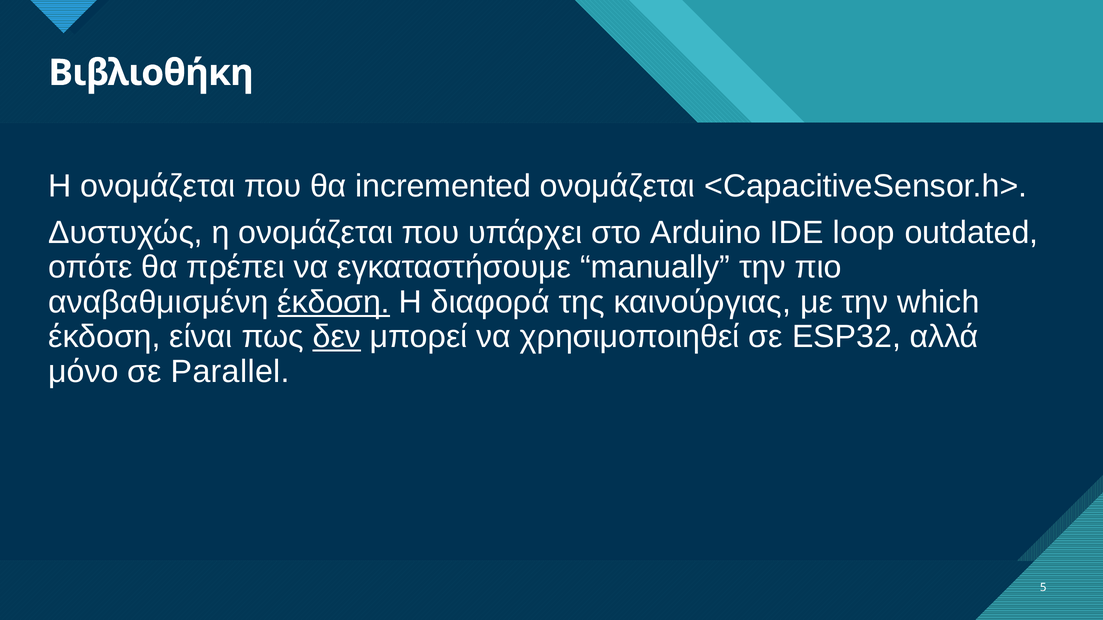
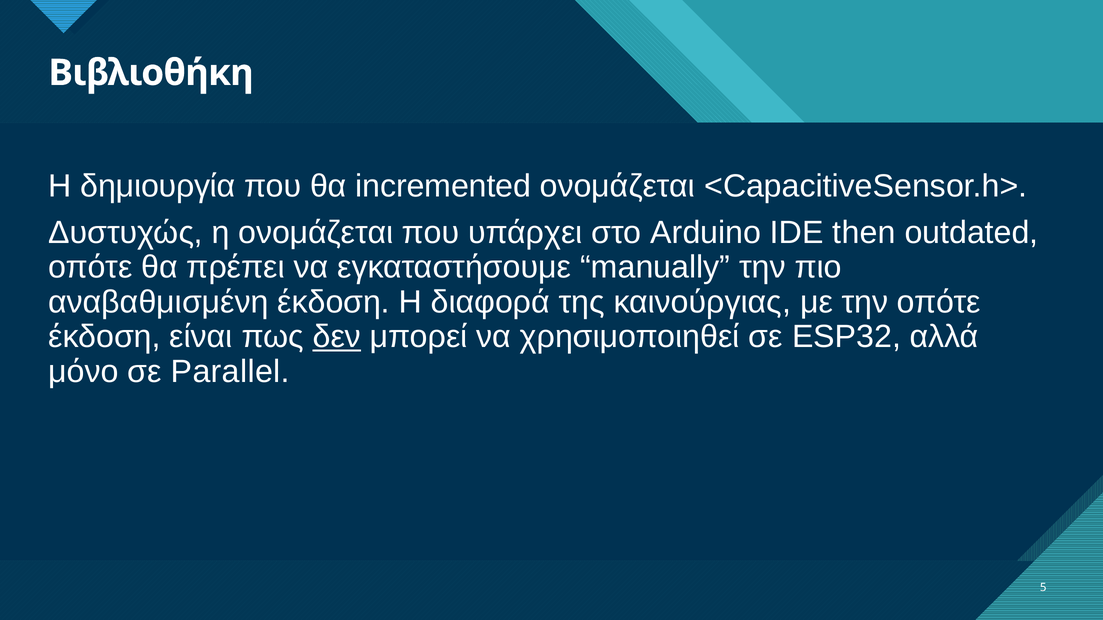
ονομάζεται: ονομάζεται -> δημιουργία (158, 186)
loop: loop -> then (864, 233)
έκδοση underline: present -> none (334, 302)
την which: which -> οπότε (939, 302)
